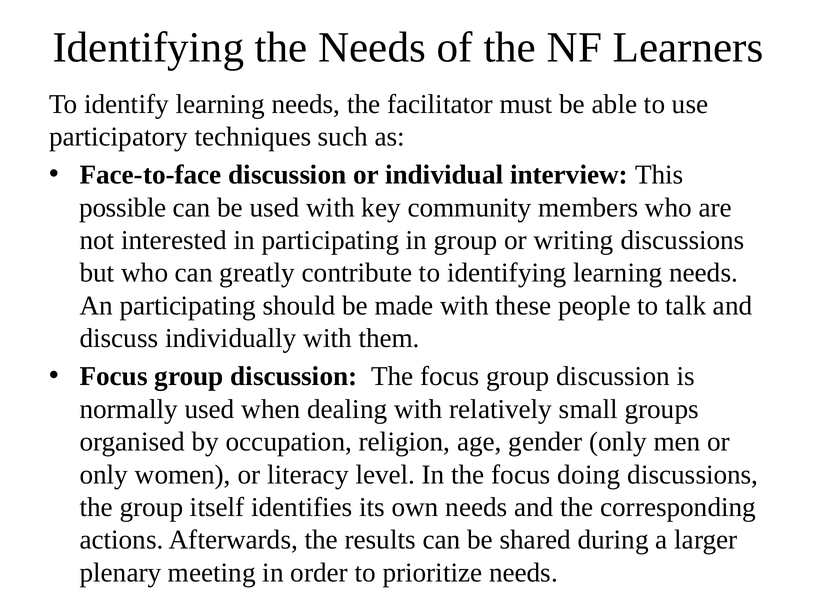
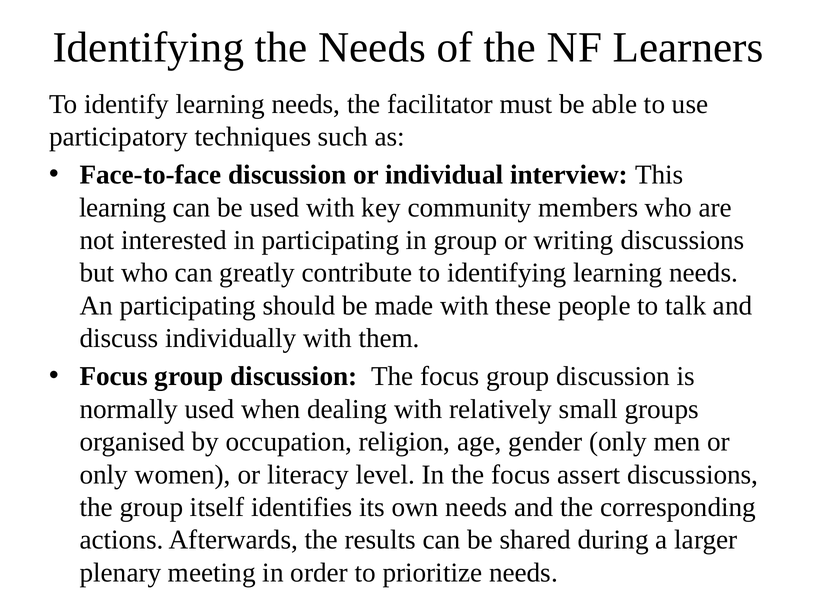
possible: possible -> learning (123, 208)
doing: doing -> assert (589, 474)
